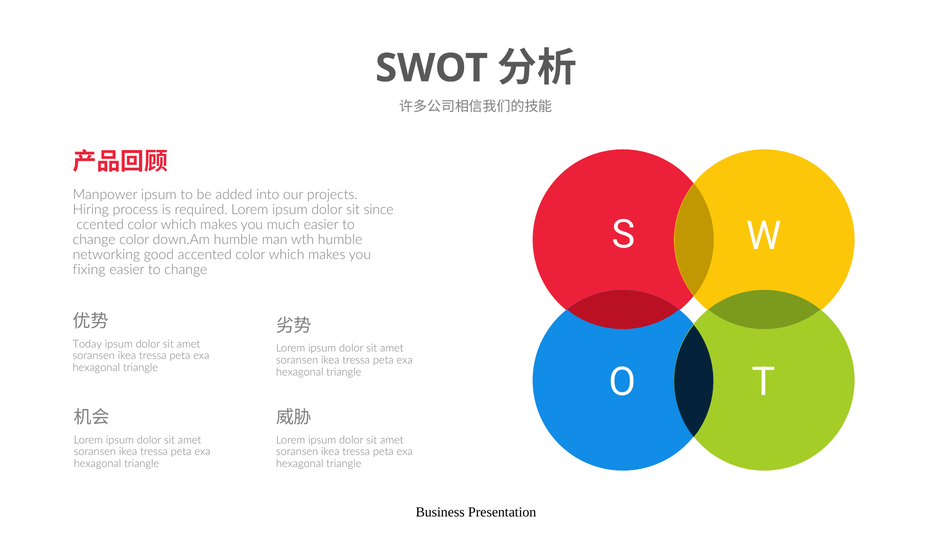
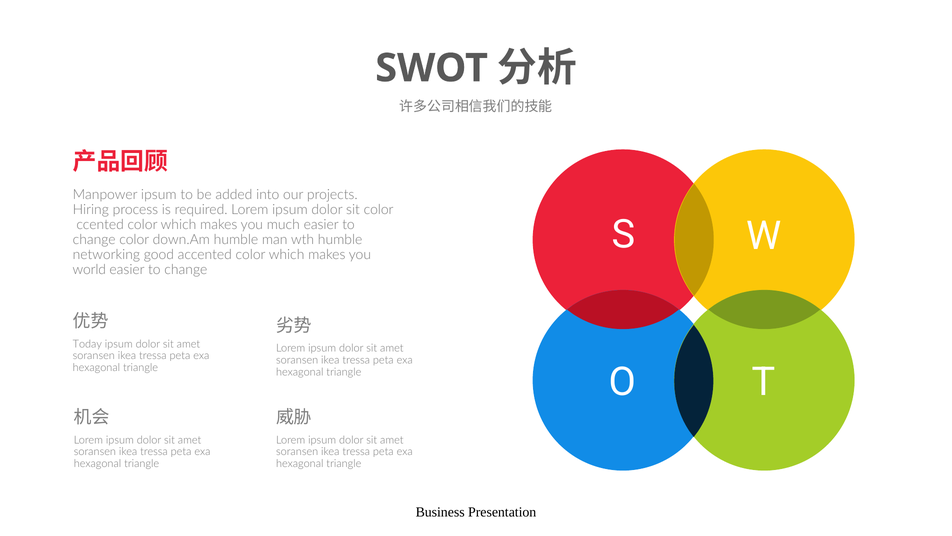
sit since: since -> color (379, 209)
fixing: fixing -> world (89, 270)
